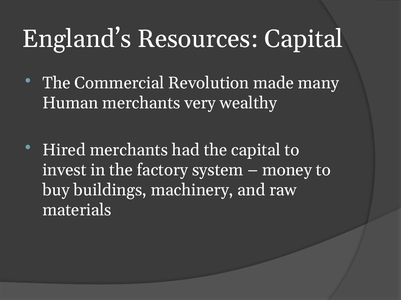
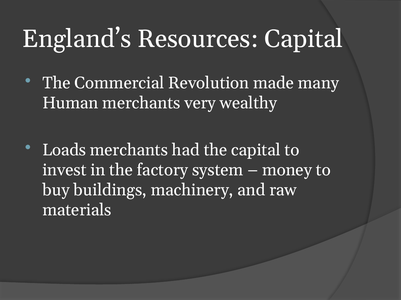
Hired: Hired -> Loads (64, 150)
